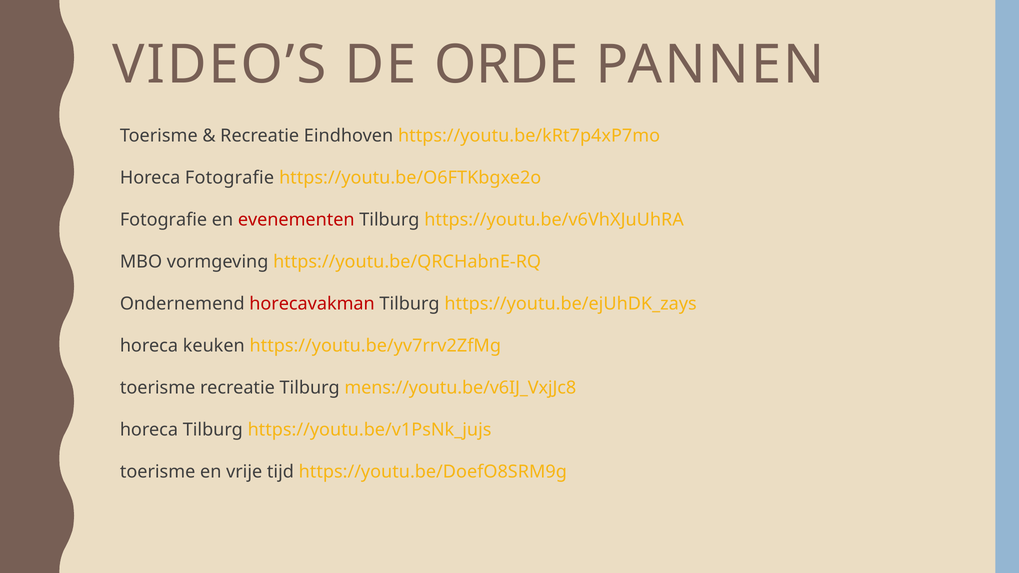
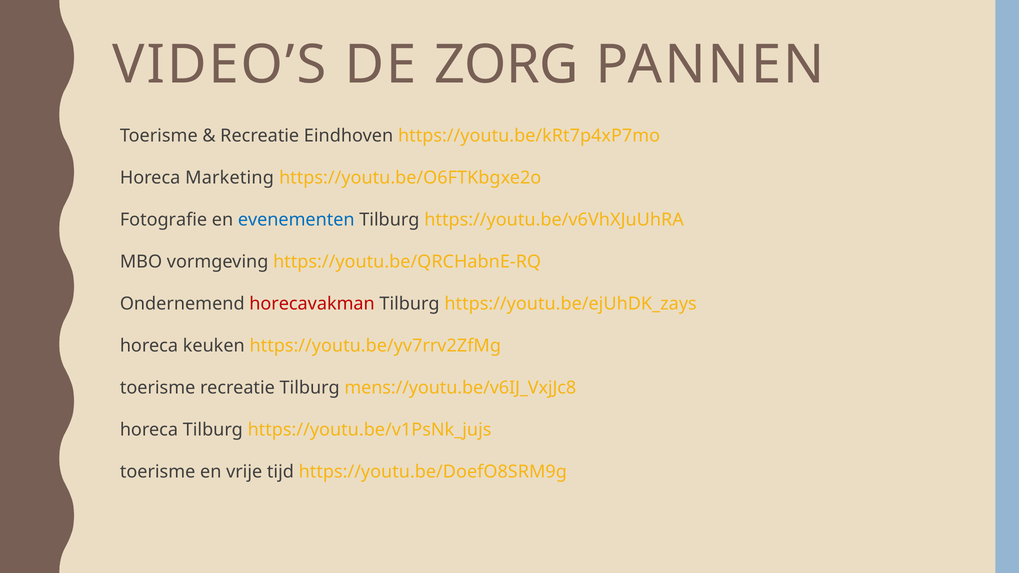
ORDE: ORDE -> ZORG (506, 65)
Horeca Fotografie: Fotografie -> Marketing (230, 178)
evenementen colour: red -> blue (296, 220)
